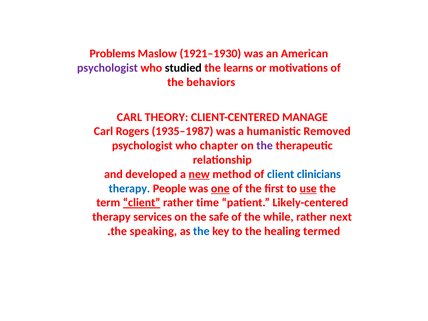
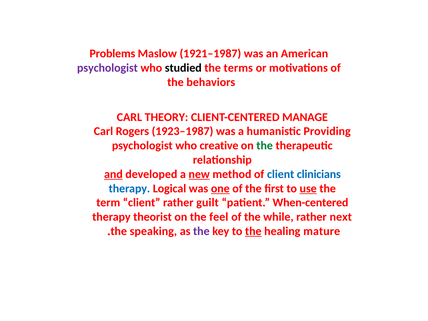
1921–1930: 1921–1930 -> 1921–1987 (210, 54)
learns: learns -> terms (238, 68)
1935–1987: 1935–1987 -> 1923–1987 (183, 131)
Removed: Removed -> Providing (327, 131)
chapter: chapter -> creative (219, 146)
the colour: purple -> green (265, 146)
and underline: none -> present (113, 174)
People: People -> Logical (170, 188)
client underline: present -> none (142, 203)
time: time -> guilt (208, 203)
Likely-centered: Likely-centered -> When-centered (310, 203)
services: services -> theorist (153, 217)
safe: safe -> feel (219, 217)
the colour: blue -> purple (201, 231)
the underline: none -> present (253, 231)
termed: termed -> mature (322, 231)
